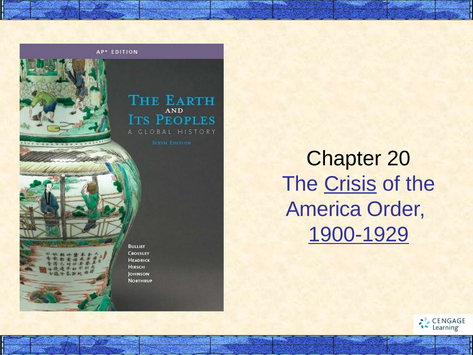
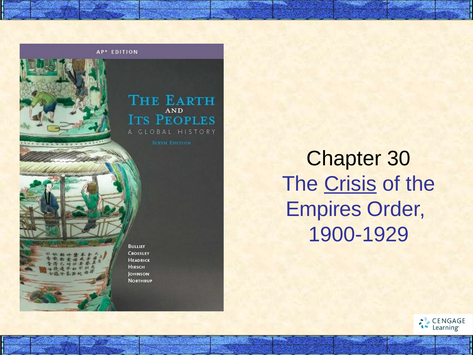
20: 20 -> 30 (399, 159)
America: America -> Empires (324, 209)
1900-1929 underline: present -> none (359, 234)
